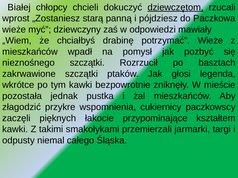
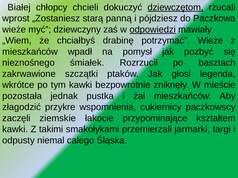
odpowiedzi underline: none -> present (153, 30)
nieznośnego szczątki: szczątki -> śmiałek (87, 63)
pięknych: pięknych -> ziemskie (58, 118)
